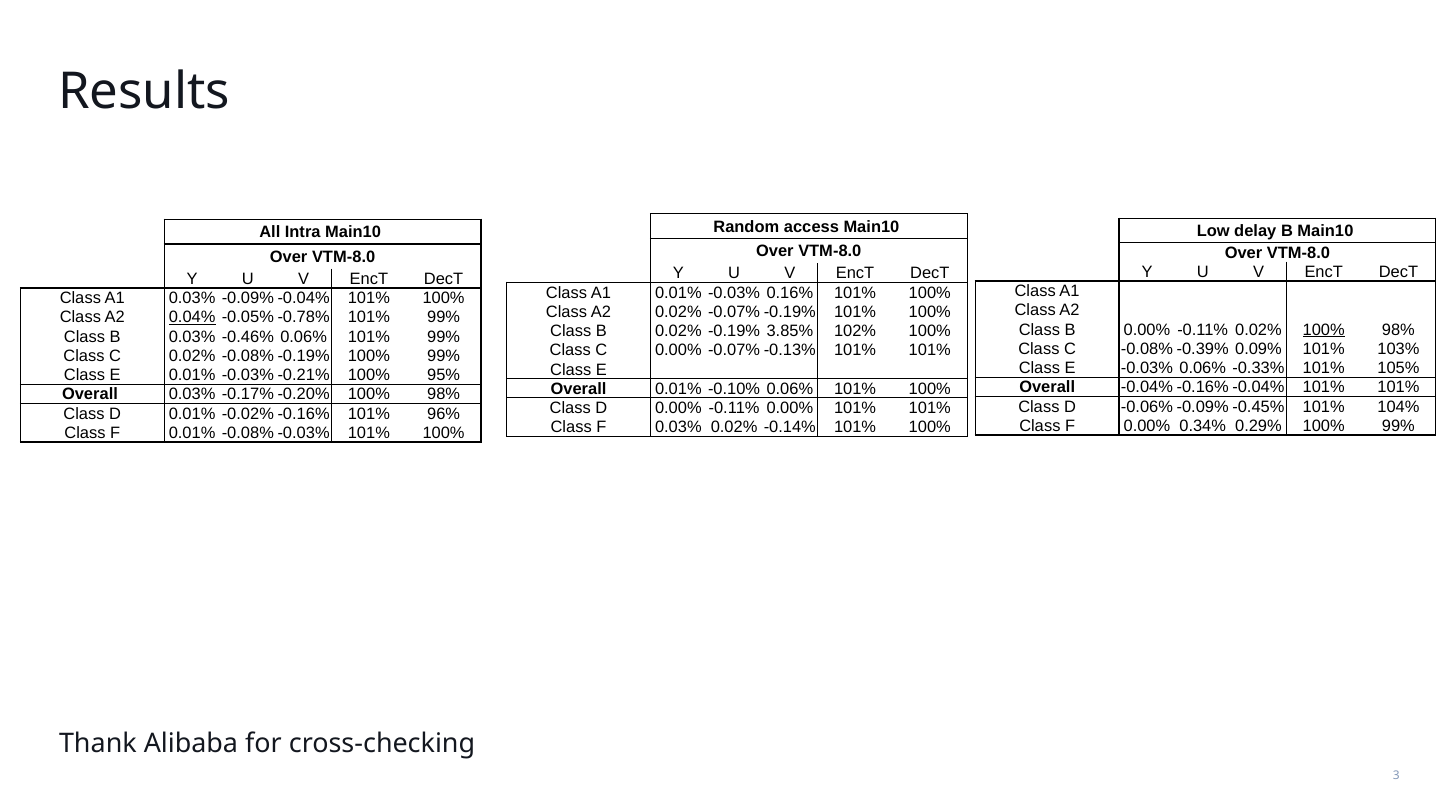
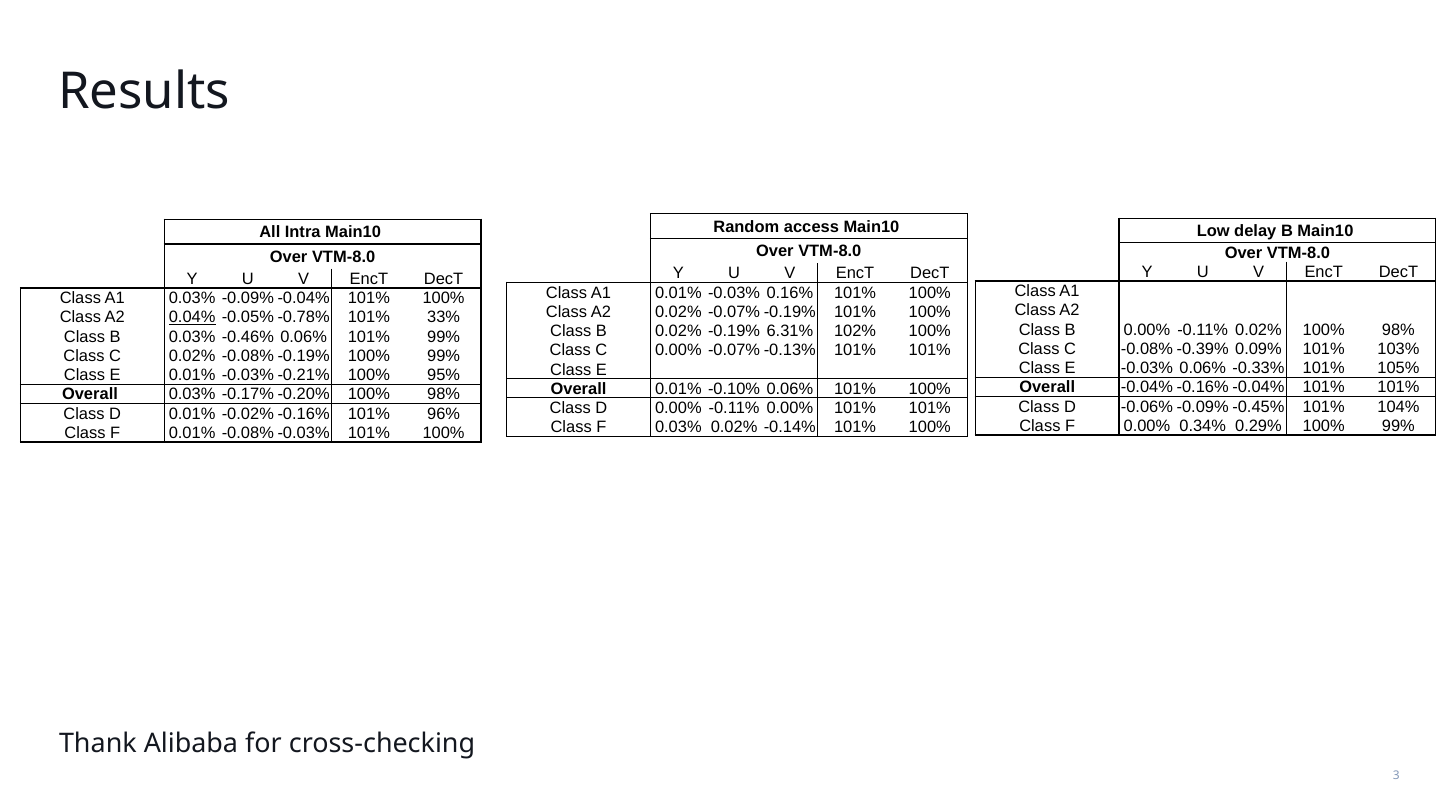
99%: 99% -> 33% (444, 317)
100% underline: present -> none (1324, 330)
3.85%: 3.85% -> 6.31% (790, 331)
